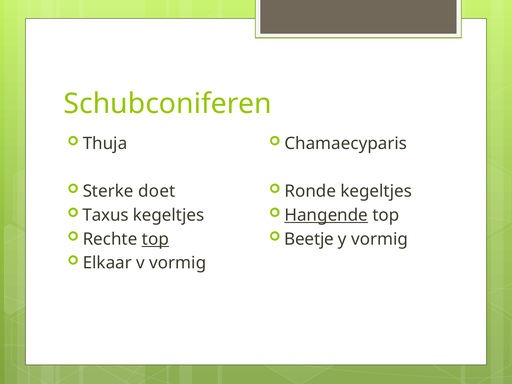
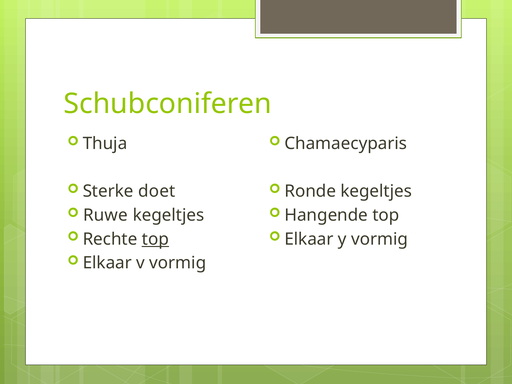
Taxus: Taxus -> Ruwe (105, 215)
Hangende underline: present -> none (326, 215)
Beetje: Beetje -> Elkaar (309, 239)
